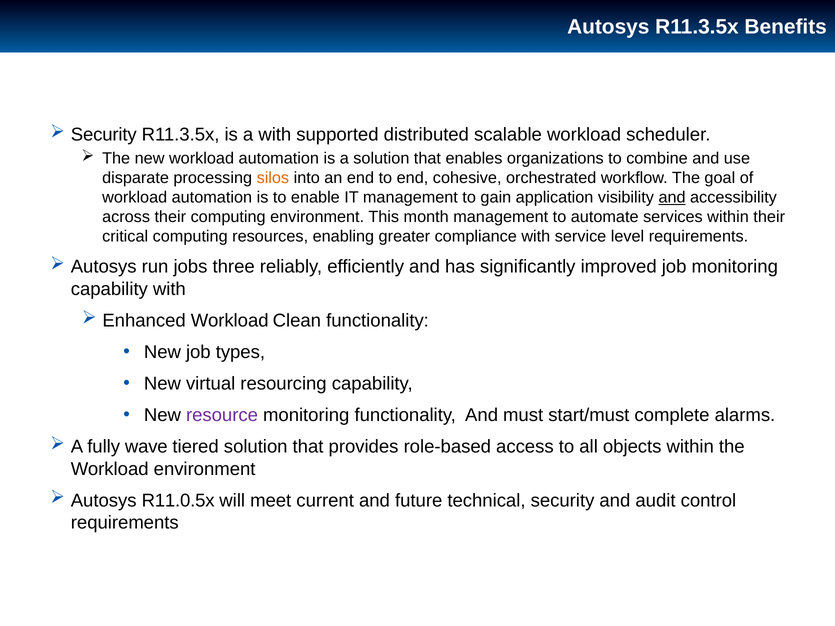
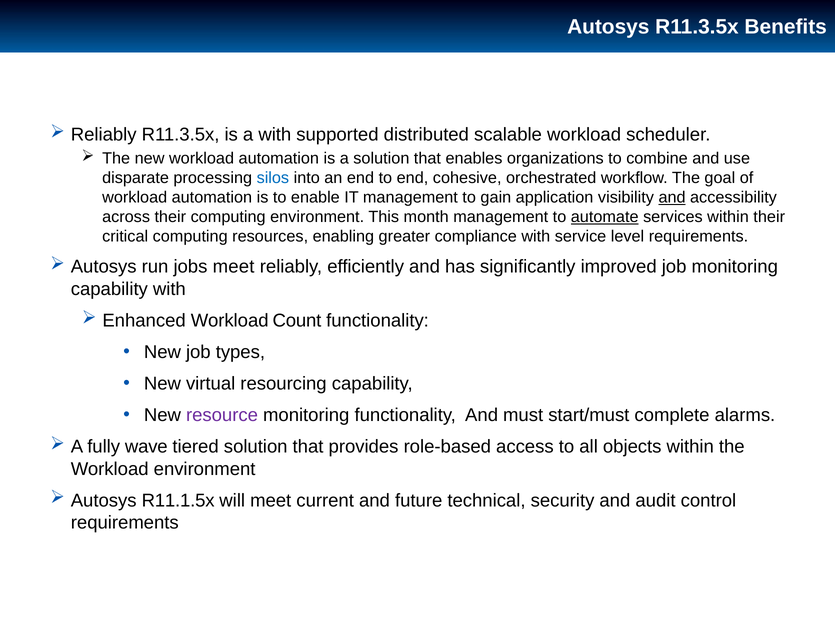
Security: Security -> Reliably (104, 135)
silos colour: orange -> blue (273, 178)
automate underline: none -> present (605, 217)
jobs three: three -> meet (234, 267)
Clean: Clean -> Count (297, 321)
R11.0.5x: R11.0.5x -> R11.1.5x (178, 501)
